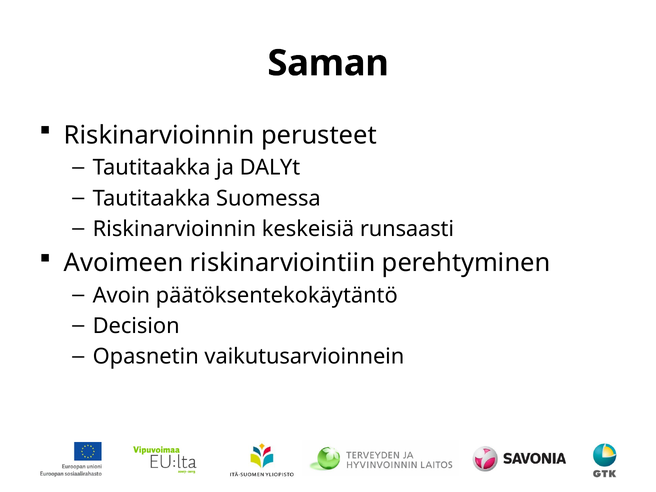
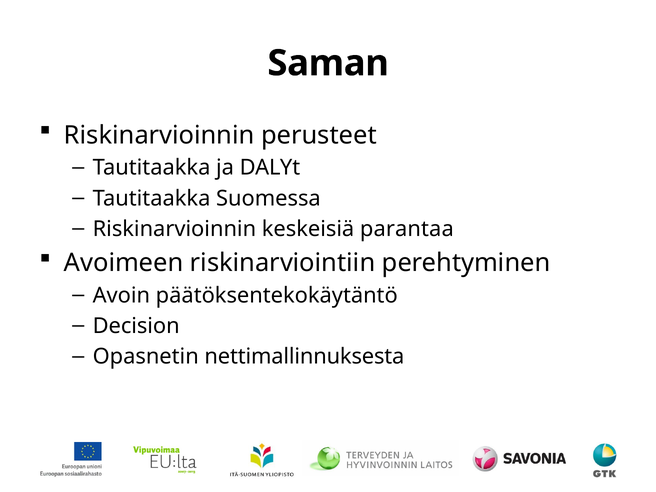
runsaasti: runsaasti -> parantaa (407, 229)
vaikutusarvioinnein: vaikutusarvioinnein -> nettimallinnuksesta (304, 356)
